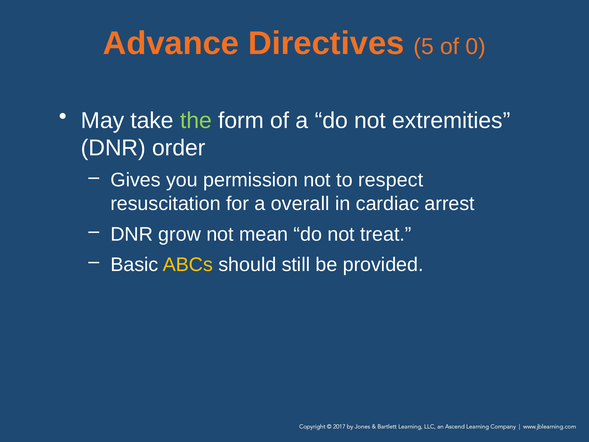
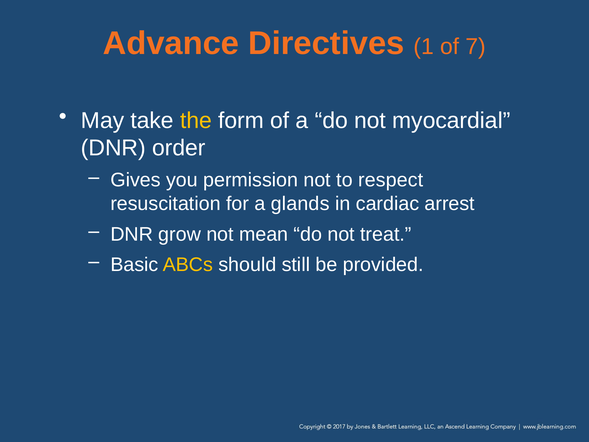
5: 5 -> 1 (424, 47)
0: 0 -> 7 (476, 47)
the colour: light green -> yellow (196, 120)
extremities: extremities -> myocardial (451, 120)
overall: overall -> glands (300, 204)
